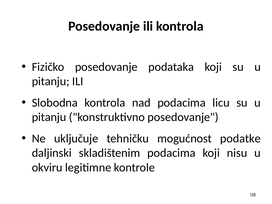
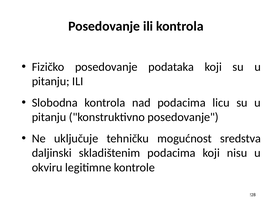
podatke: podatke -> sredstva (241, 138)
